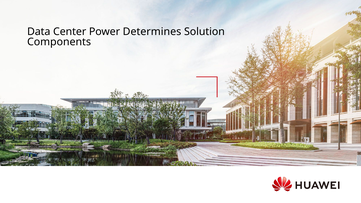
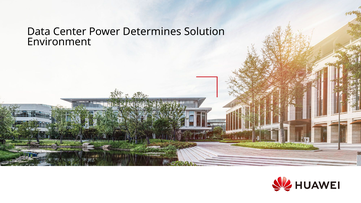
Components: Components -> Environment (59, 42)
